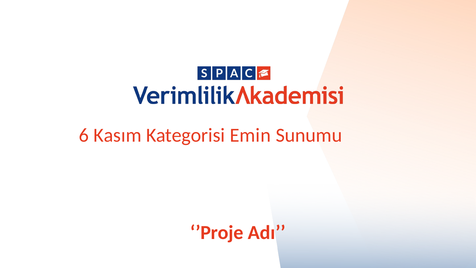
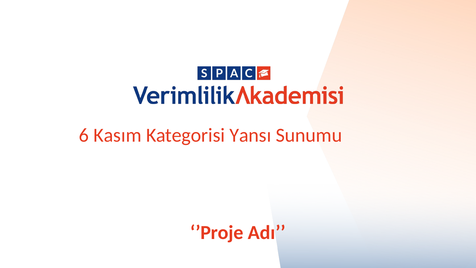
Emin: Emin -> Yansı (250, 135)
